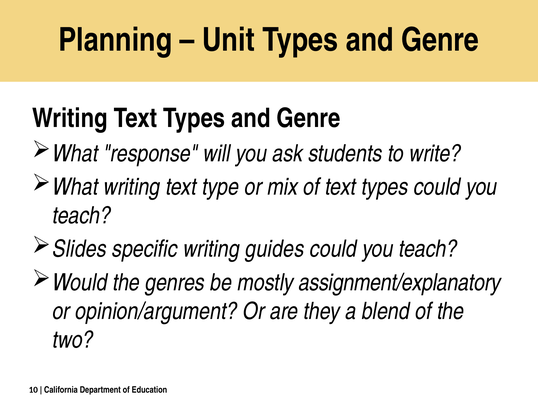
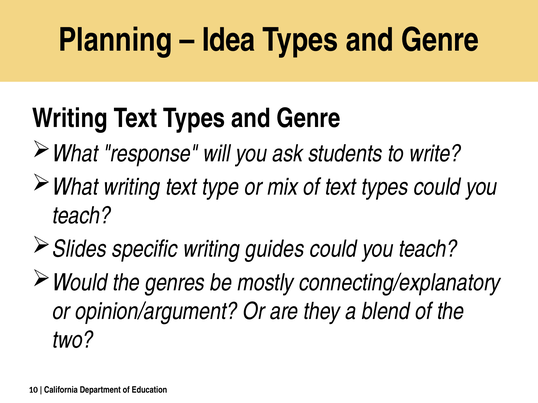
Unit: Unit -> Idea (229, 40)
assignment/explanatory: assignment/explanatory -> connecting/explanatory (400, 283)
